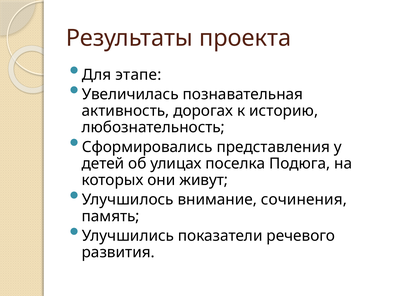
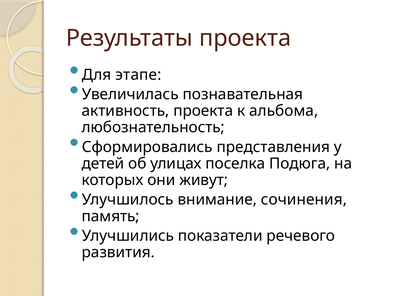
активность дорогах: дорогах -> проекта (203, 111)
историю: историю -> альбома (284, 111)
